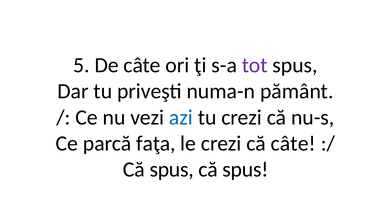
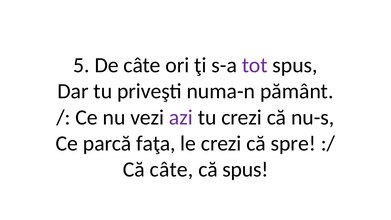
azi colour: blue -> purple (181, 117)
că câte: câte -> spre (293, 143)
spus: spus -> câte (171, 169)
